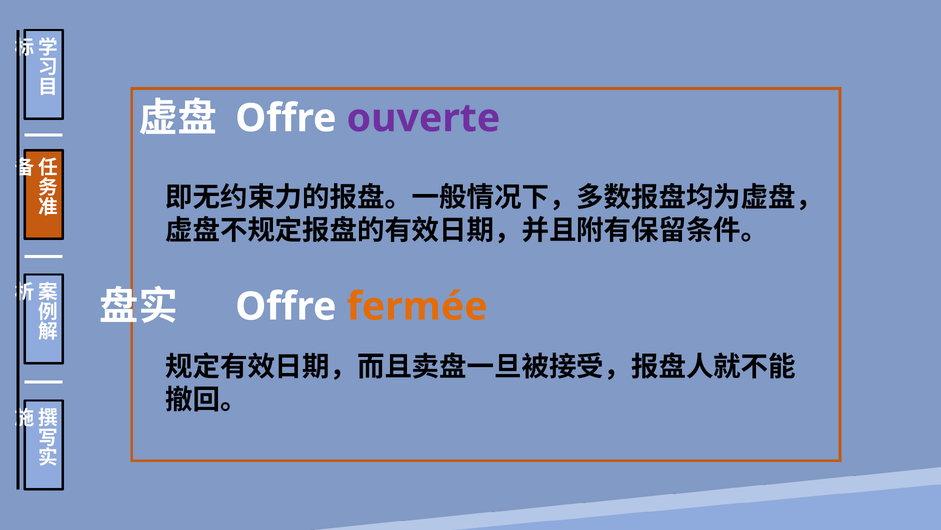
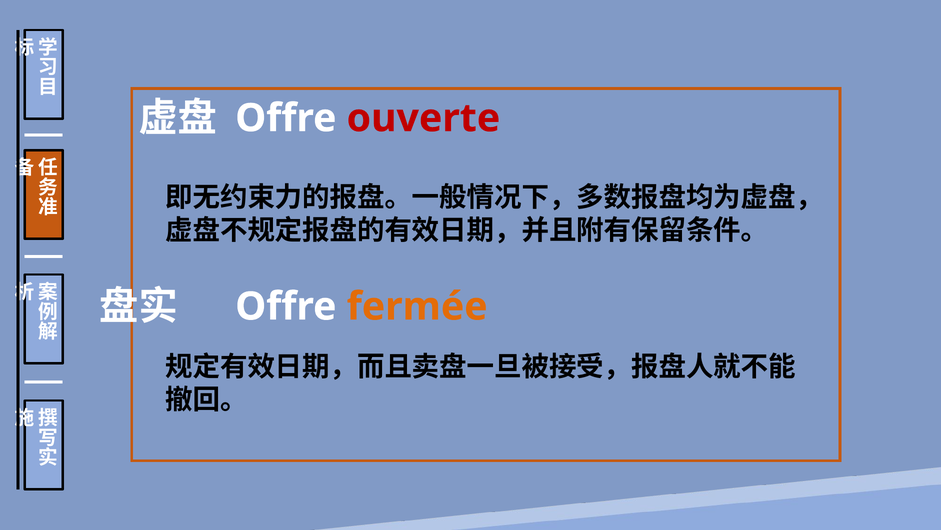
ouverte colour: purple -> red (423, 118)
